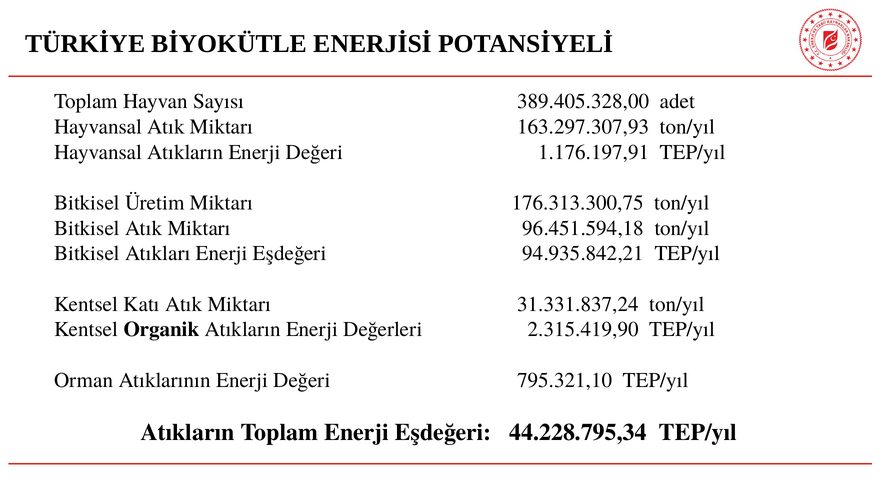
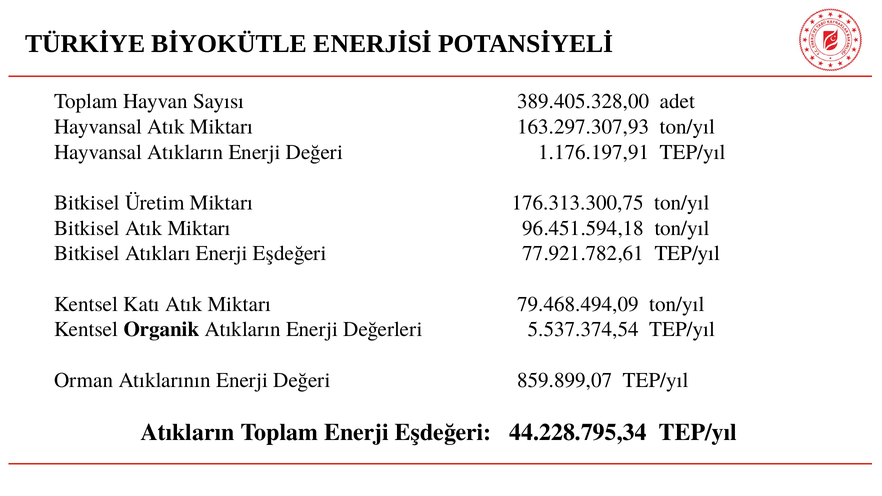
94.935.842,21: 94.935.842,21 -> 77.921.782,61 (583, 253)
31.331.837,24: 31.331.837,24 -> 79.468.494,09 (578, 304)
2.315.419,90: 2.315.419,90 -> 5.537.374,54 (583, 330)
795.321,10: 795.321,10 -> 859.899,07 (565, 380)
